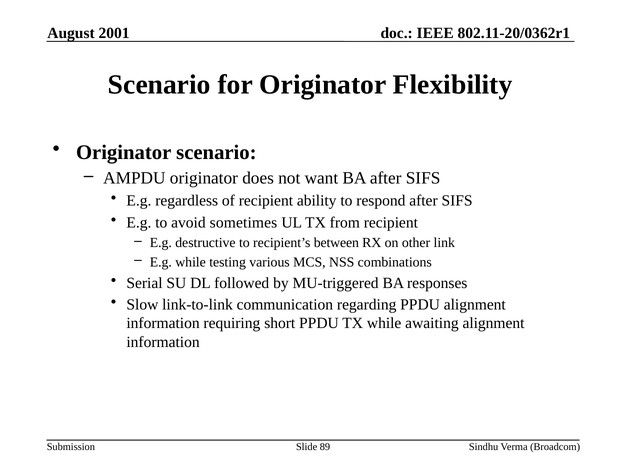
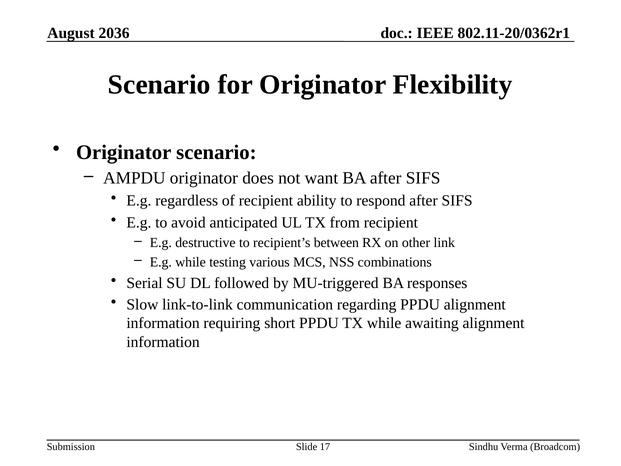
2001: 2001 -> 2036 (114, 33)
sometimes: sometimes -> anticipated (244, 222)
89: 89 -> 17 (325, 447)
